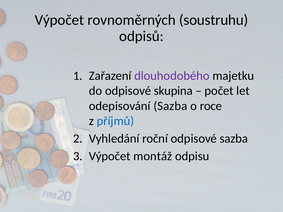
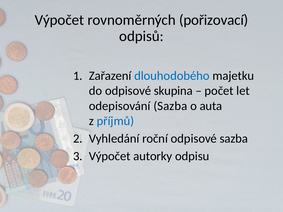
soustruhu: soustruhu -> pořizovací (214, 20)
dlouhodobého colour: purple -> blue (172, 76)
roce: roce -> auta (211, 106)
montáž: montáž -> autorky (153, 156)
